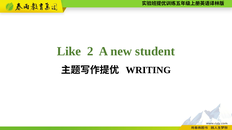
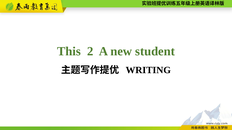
Like: Like -> This (69, 51)
